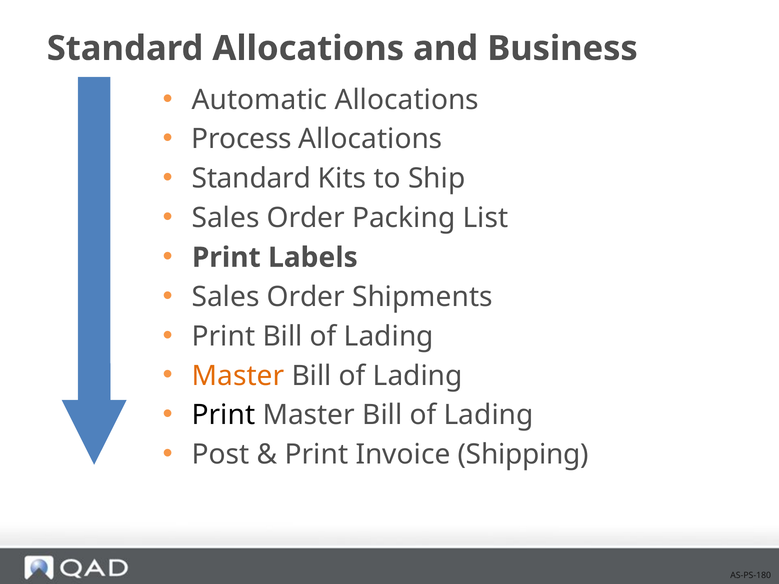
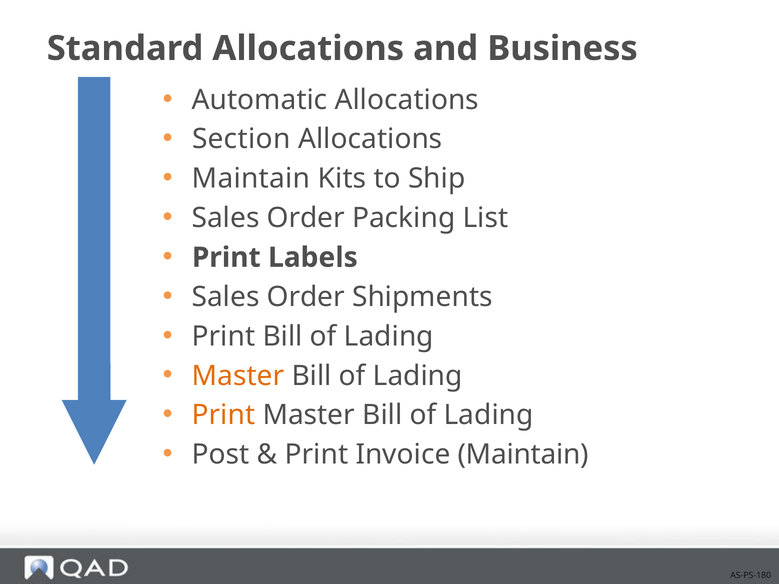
Process: Process -> Section (241, 139)
Standard: Standard -> Maintain (251, 179)
Print colour: black -> orange (224, 415)
Invoice Shipping: Shipping -> Maintain (523, 455)
